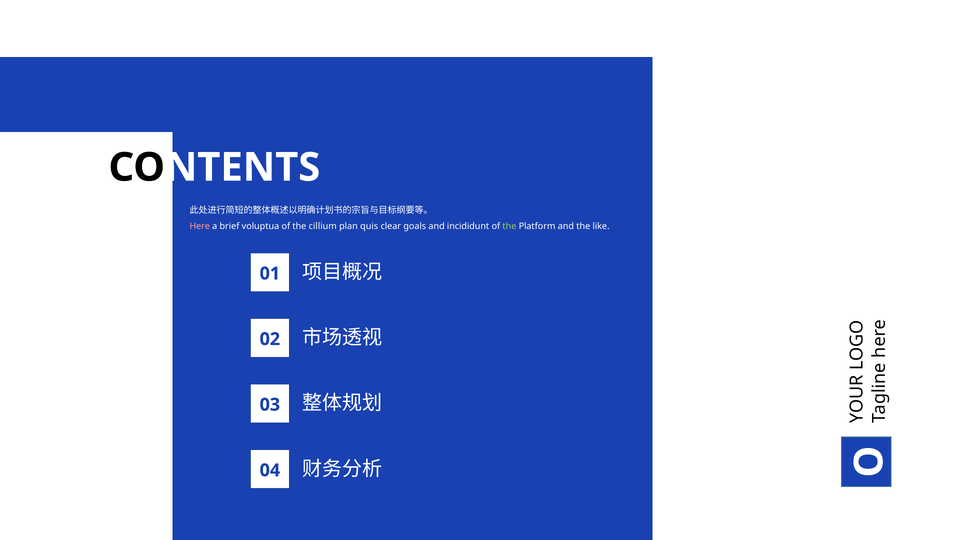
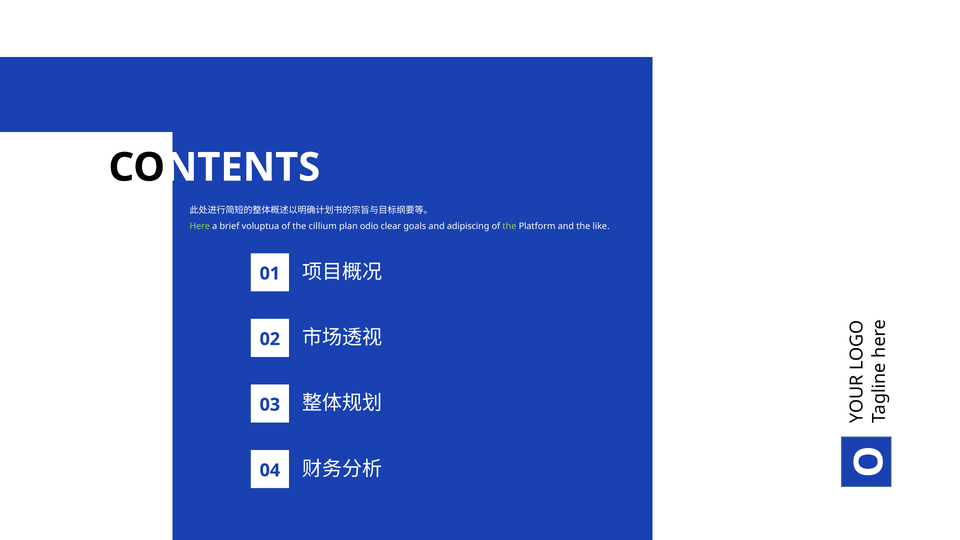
Here colour: pink -> light green (200, 226)
quis: quis -> odio (369, 226)
incididunt: incididunt -> adipiscing (468, 226)
